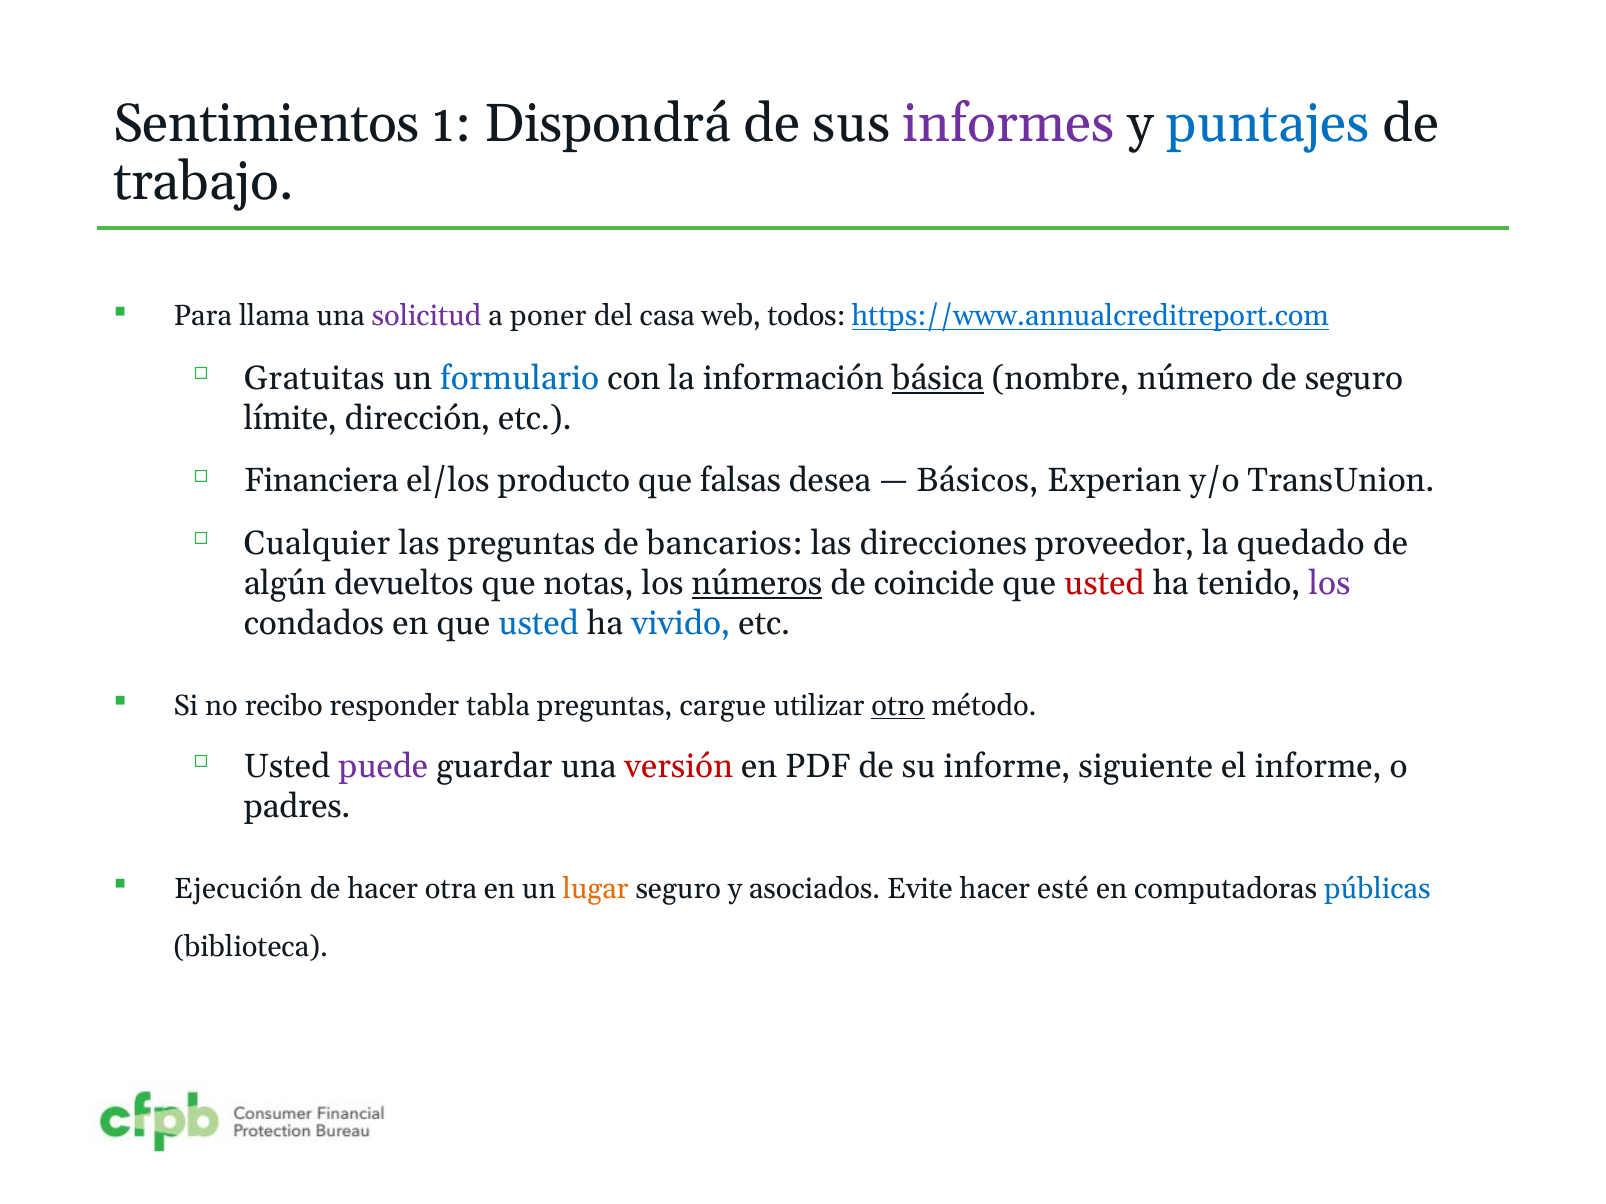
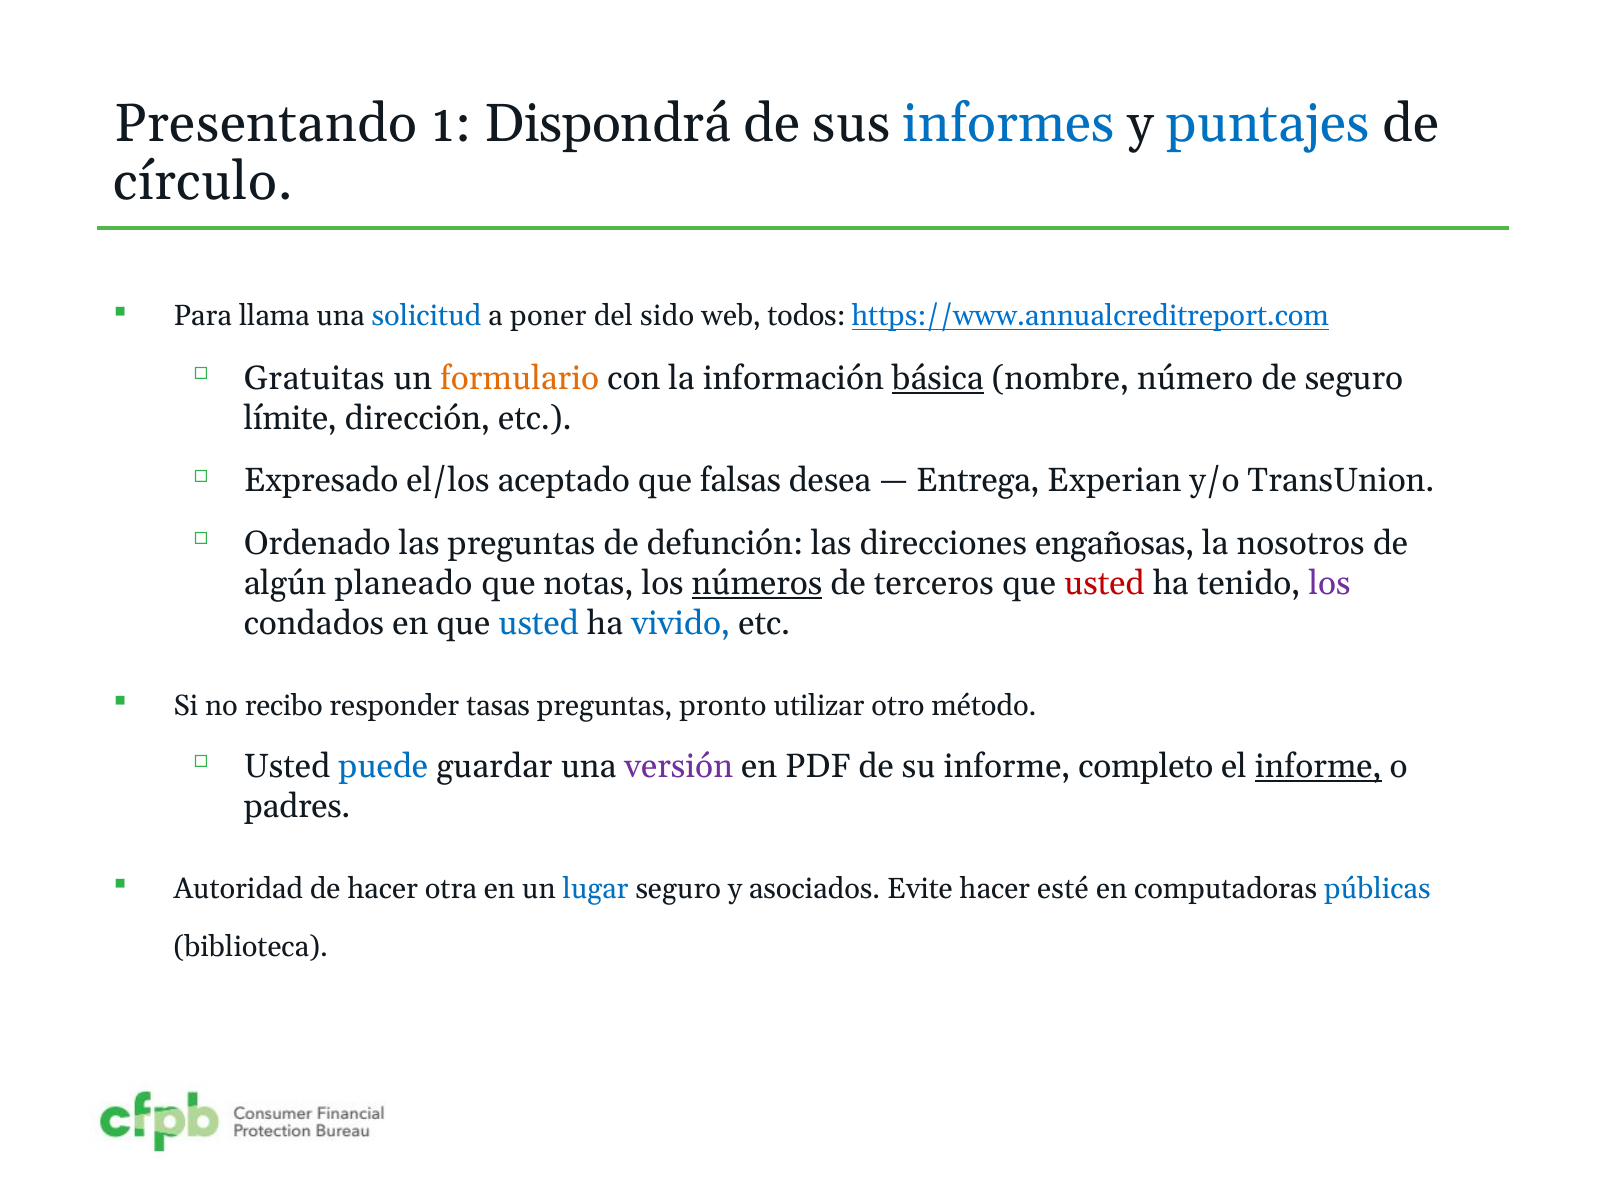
Sentimientos: Sentimientos -> Presentando (266, 124)
informes colour: purple -> blue (1009, 124)
trabajo: trabajo -> círculo (203, 182)
solicitud colour: purple -> blue (427, 316)
casa: casa -> sido (667, 316)
formulario colour: blue -> orange (520, 378)
Financiera: Financiera -> Expresado (321, 481)
producto: producto -> aceptado (564, 481)
Básicos: Básicos -> Entrega (978, 481)
Cualquier: Cualquier -> Ordenado (317, 543)
bancarios: bancarios -> defunción (725, 543)
proveedor: proveedor -> engañosas (1115, 543)
quedado: quedado -> nosotros (1301, 543)
devueltos: devueltos -> planeado (404, 584)
coincide: coincide -> terceros (934, 584)
tabla: tabla -> tasas (498, 706)
cargue: cargue -> pronto (723, 706)
otro underline: present -> none (898, 706)
puede colour: purple -> blue (383, 767)
versión colour: red -> purple (679, 767)
siguiente: siguiente -> completo (1146, 767)
informe underline: none -> present (1318, 767)
Ejecución: Ejecución -> Autoridad (238, 889)
lugar colour: orange -> blue (596, 889)
